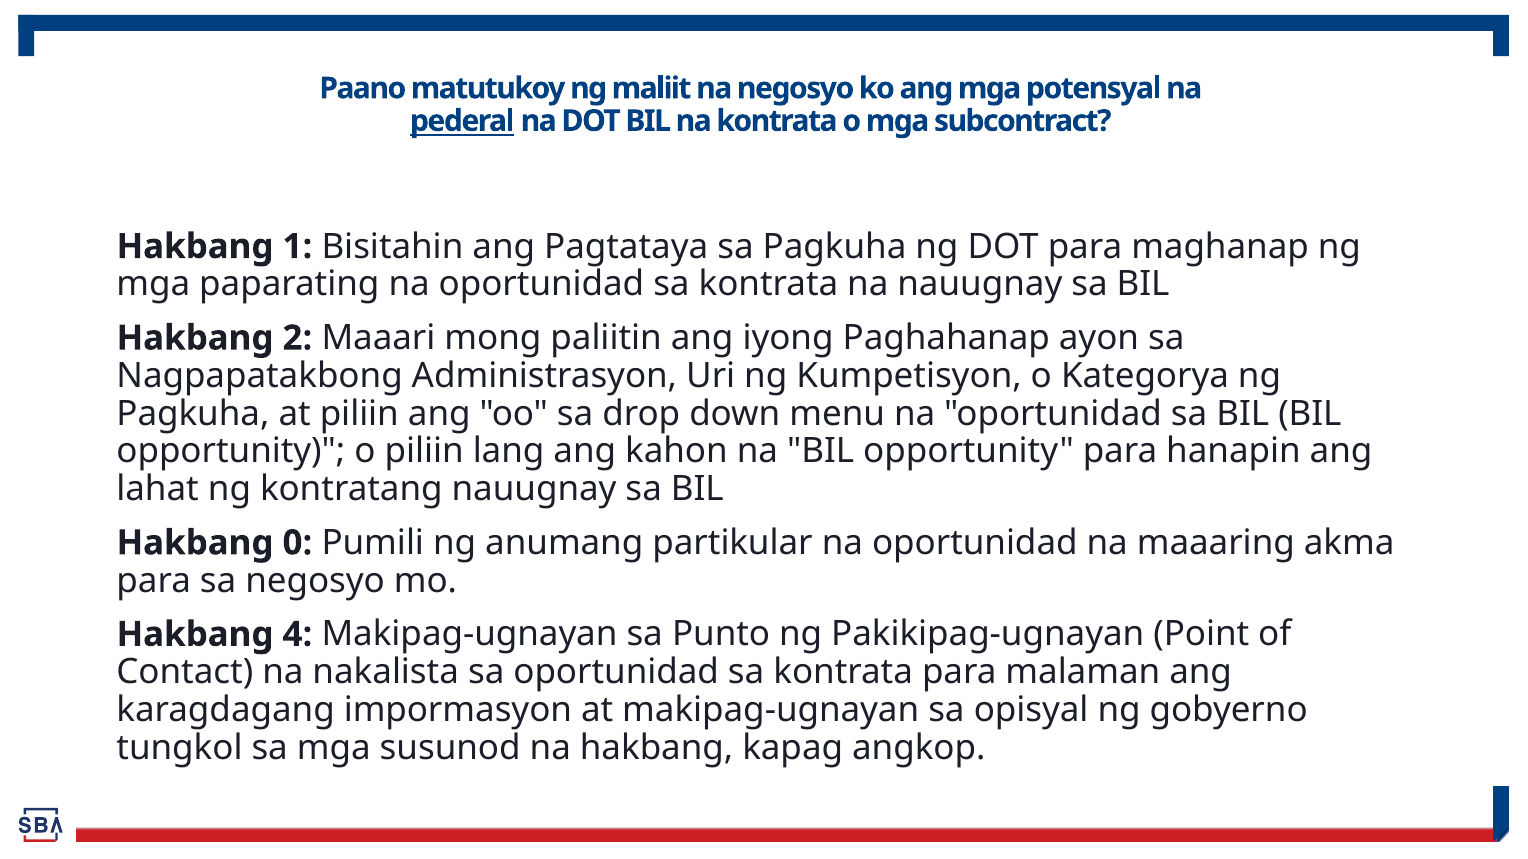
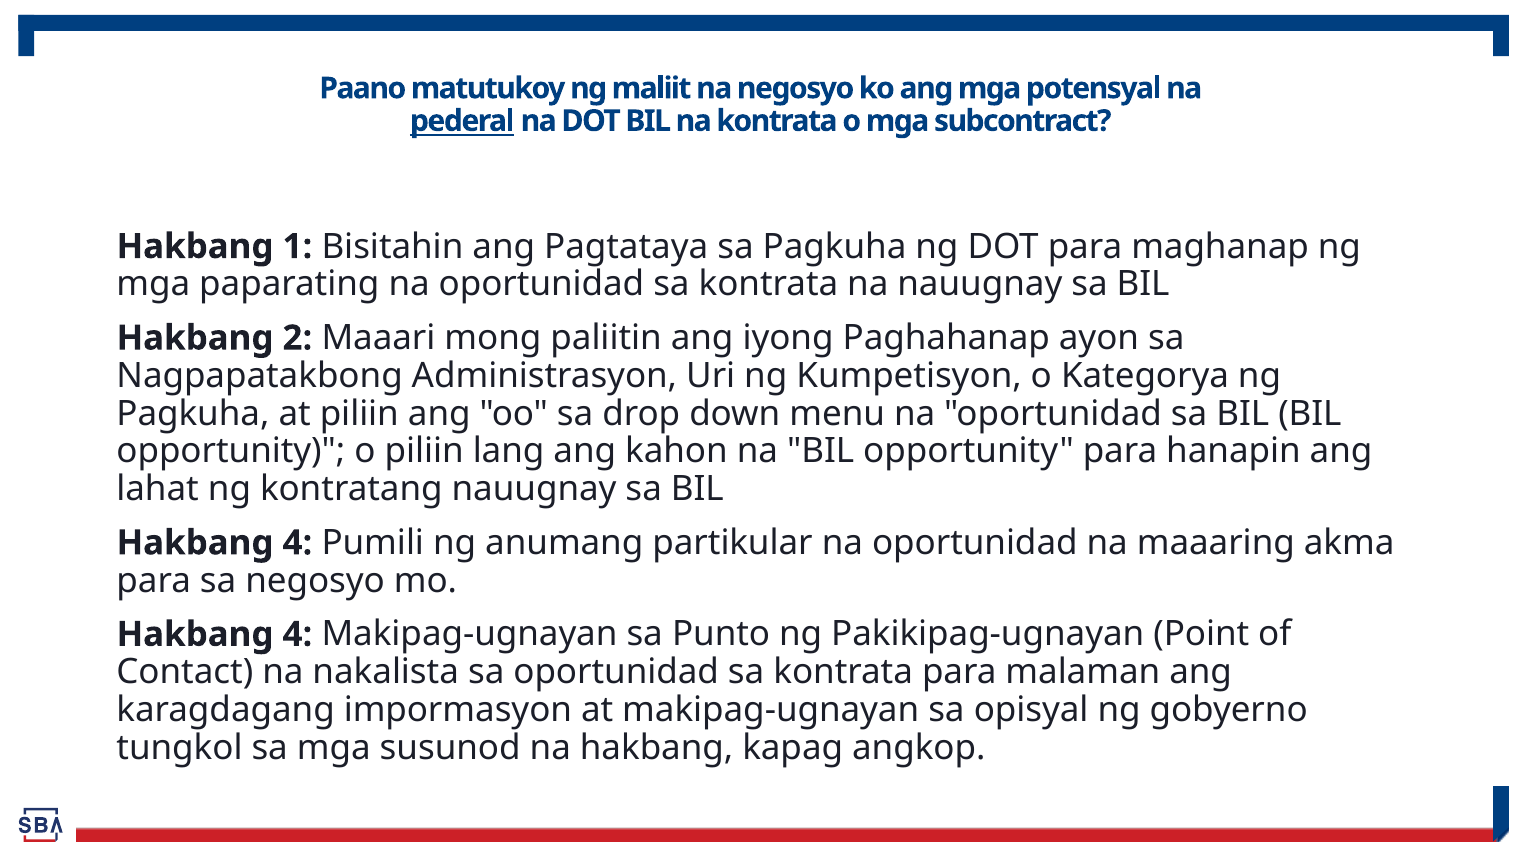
0: 0 -> 4 (297, 543)
